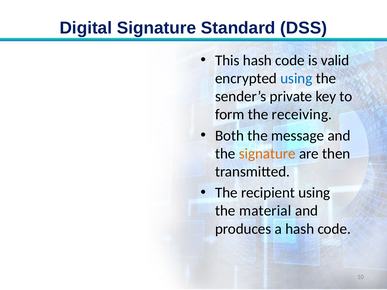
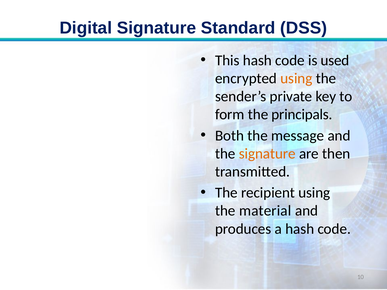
valid: valid -> used (335, 60)
using colour: blue -> orange (296, 78)
receiving: receiving -> principals (302, 115)
